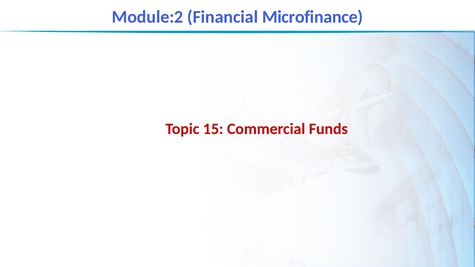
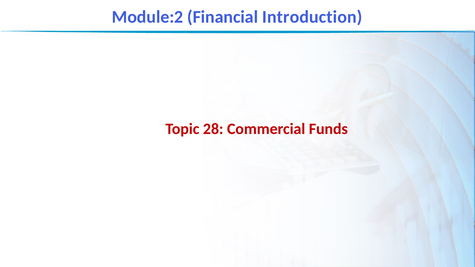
Microfinance: Microfinance -> Introduction (312, 17)
15: 15 -> 28 (213, 129)
